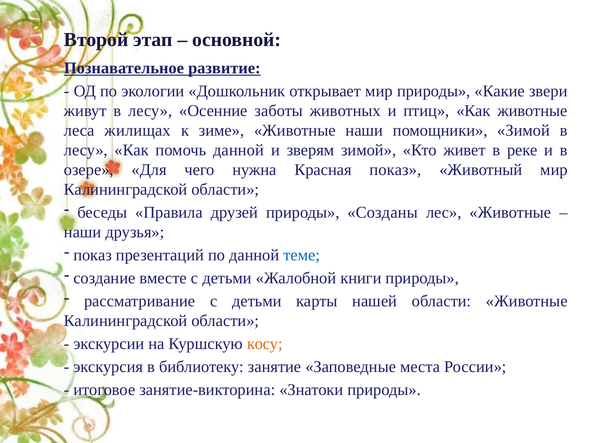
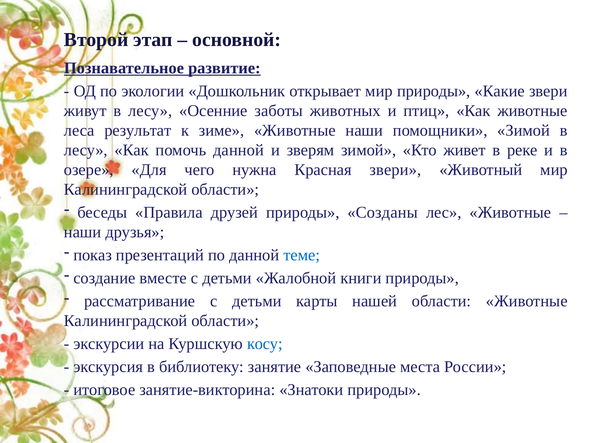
жилищах: жилищах -> результат (138, 130)
Красная показ: показ -> звери (395, 170)
косу colour: orange -> blue (265, 343)
